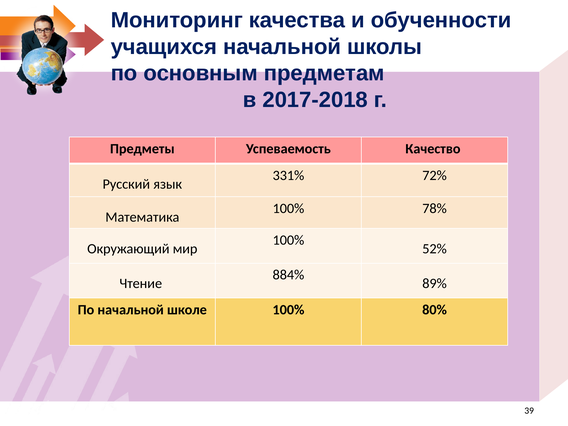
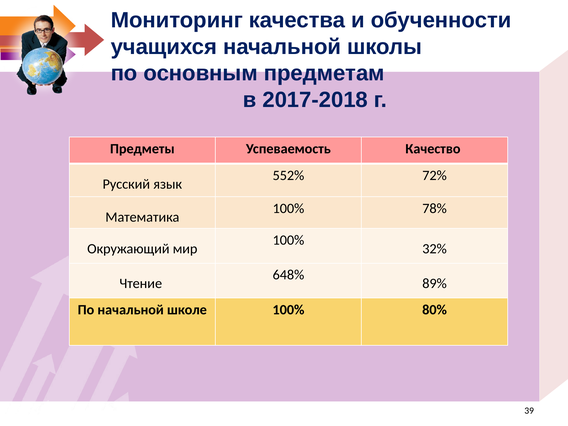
331%: 331% -> 552% (288, 175)
52%: 52% -> 32% (435, 249)
884%: 884% -> 648% (288, 275)
